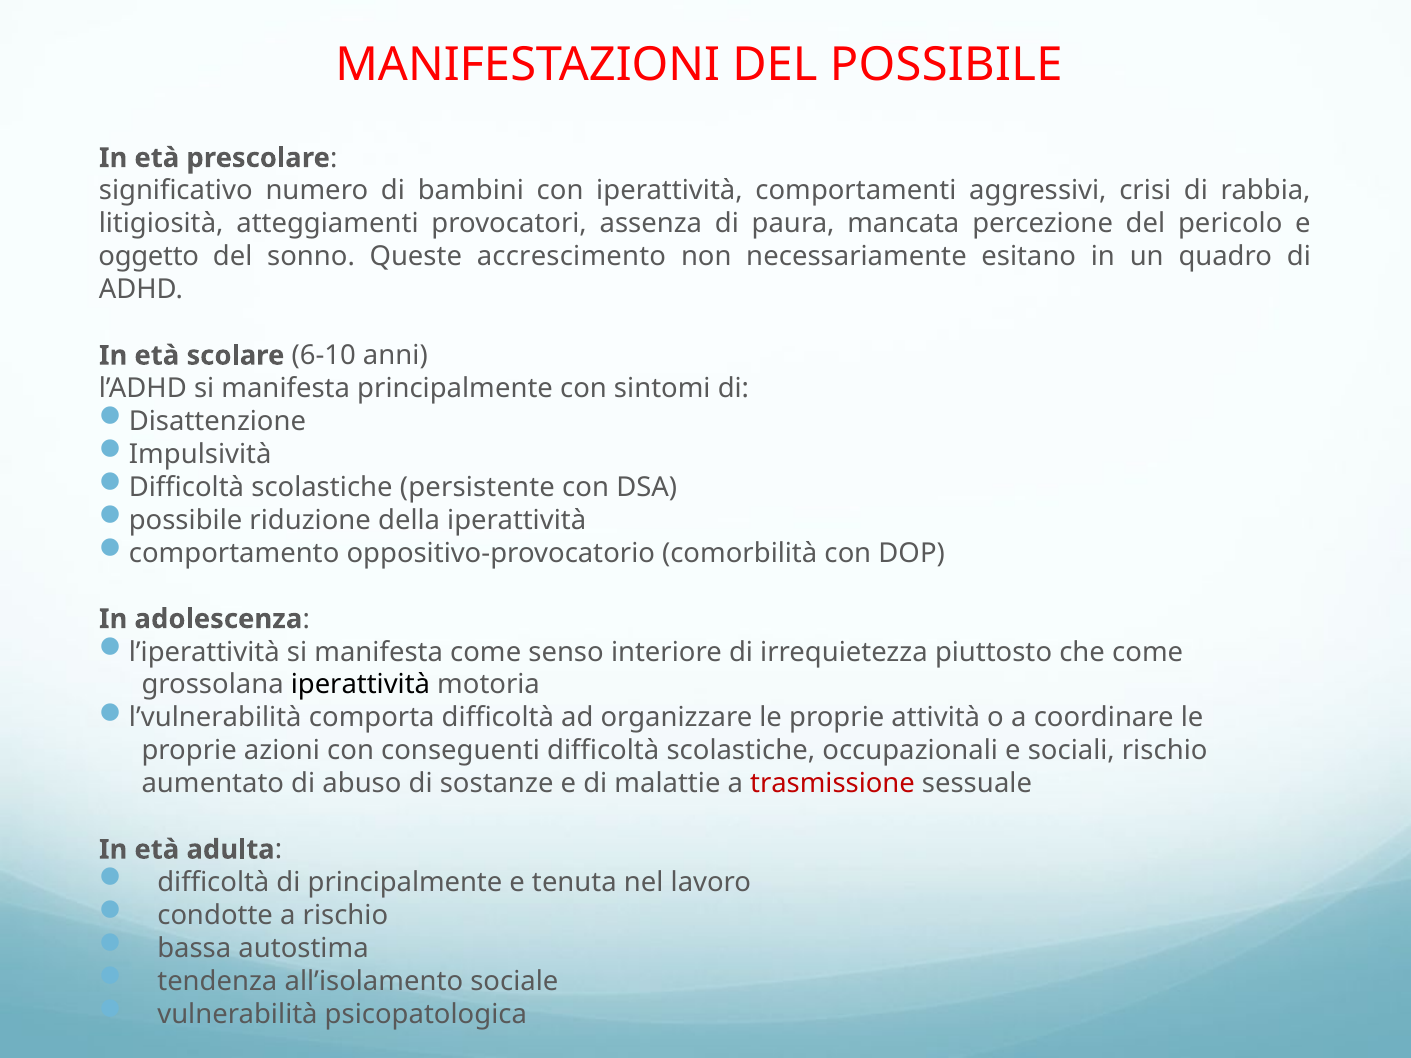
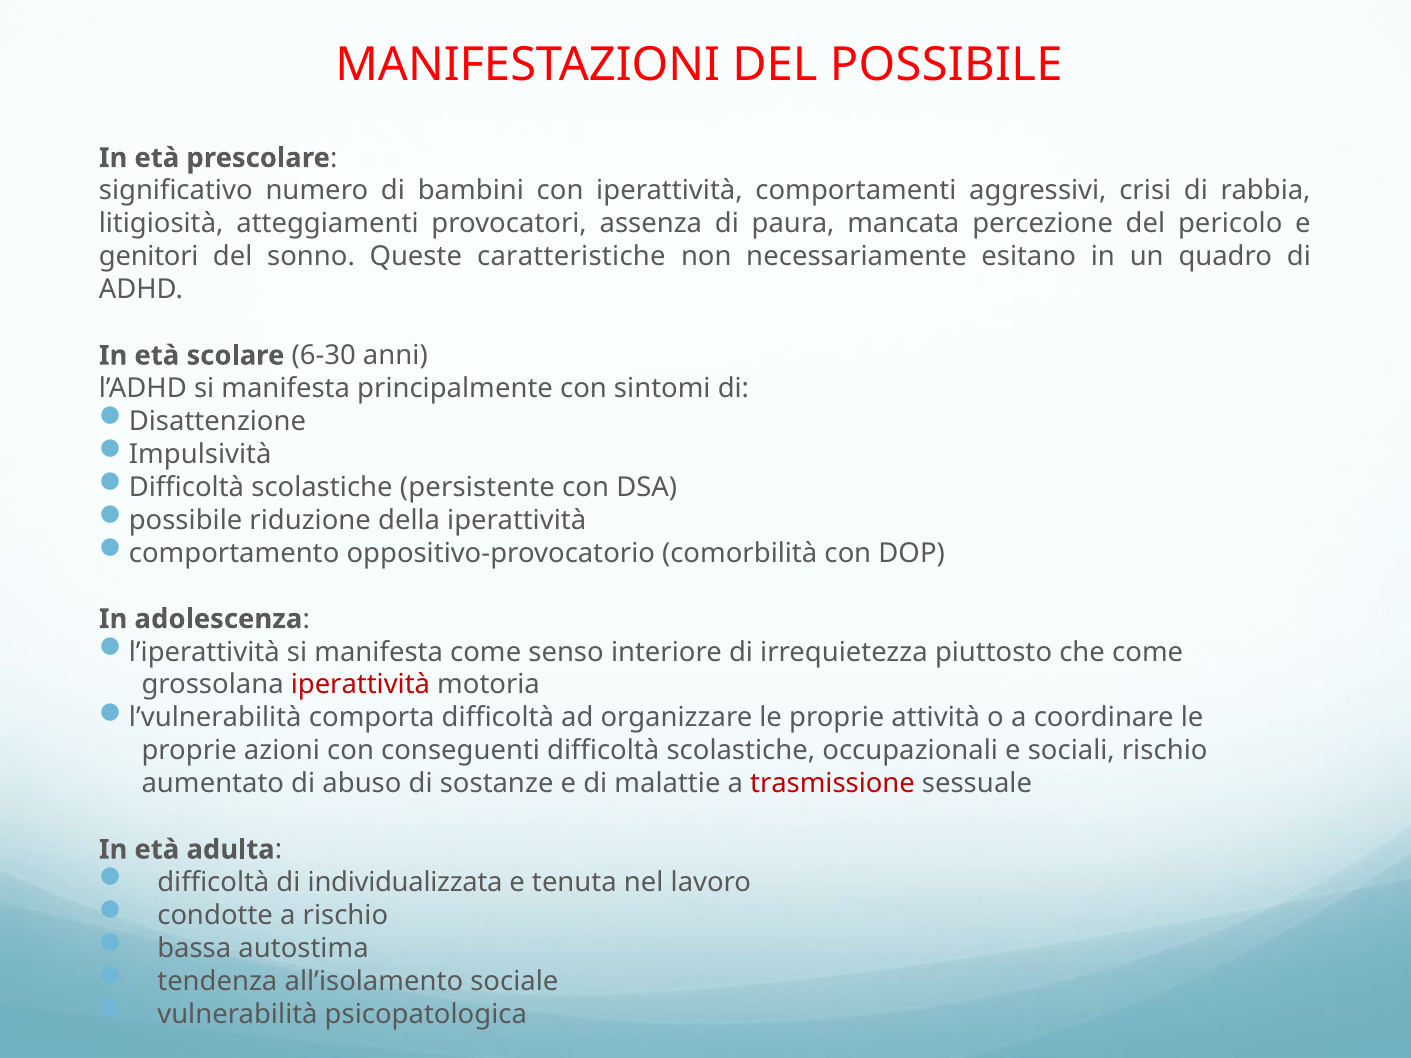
oggetto: oggetto -> genitori (149, 257)
accrescimento: accrescimento -> caratteristiche (571, 257)
6-10: 6-10 -> 6-30 (324, 356)
iperattività colour: black -> red (360, 685)
di principalmente: principalmente -> individualizzata (405, 883)
